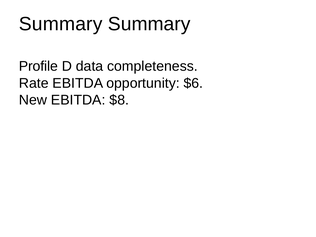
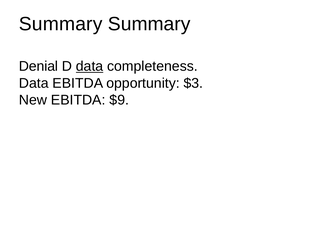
Profile: Profile -> Denial (38, 66)
data underline: none -> present (90, 66)
Rate: Rate -> Data (34, 83)
$6: $6 -> $3 (193, 83)
$8: $8 -> $9 (119, 100)
